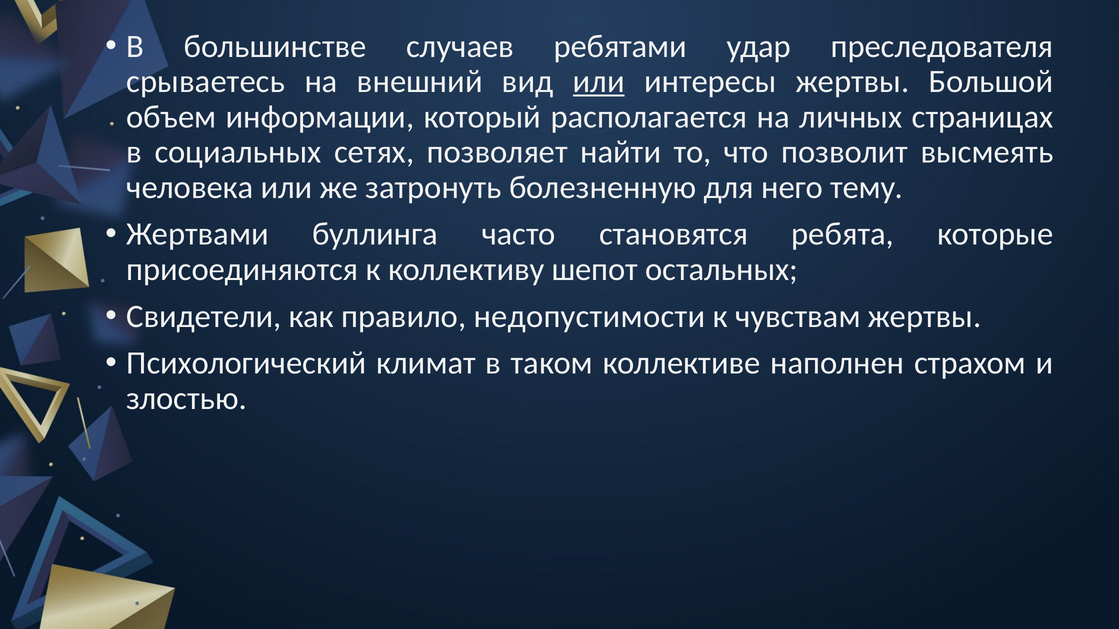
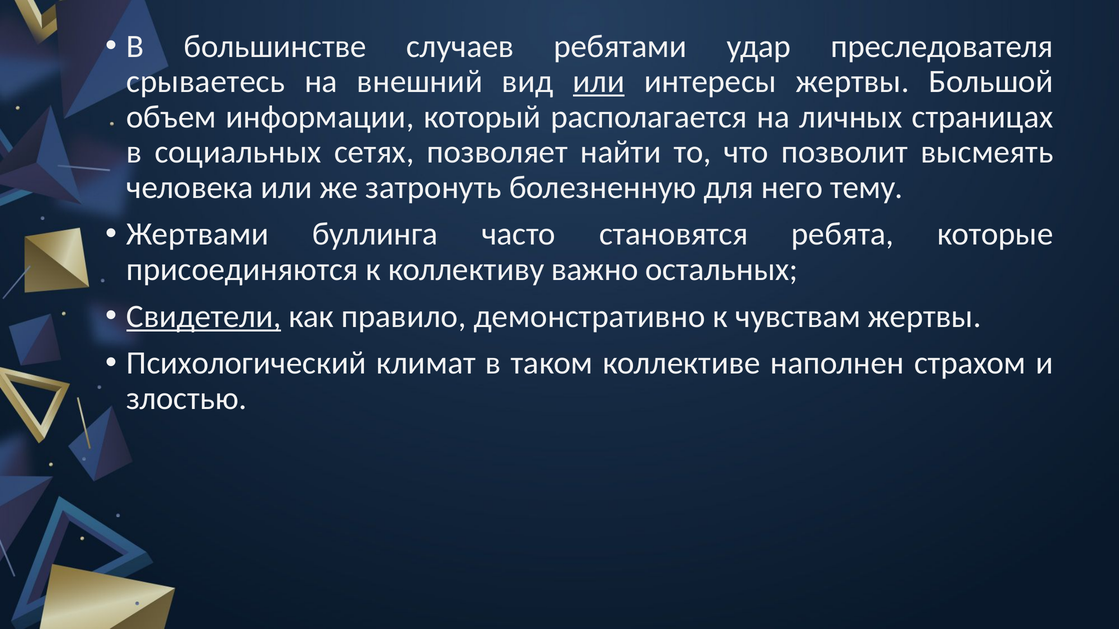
шепот: шепот -> важно (595, 270)
Свидетели underline: none -> present (204, 316)
недопустимости: недопустимости -> демонстративно (589, 316)
